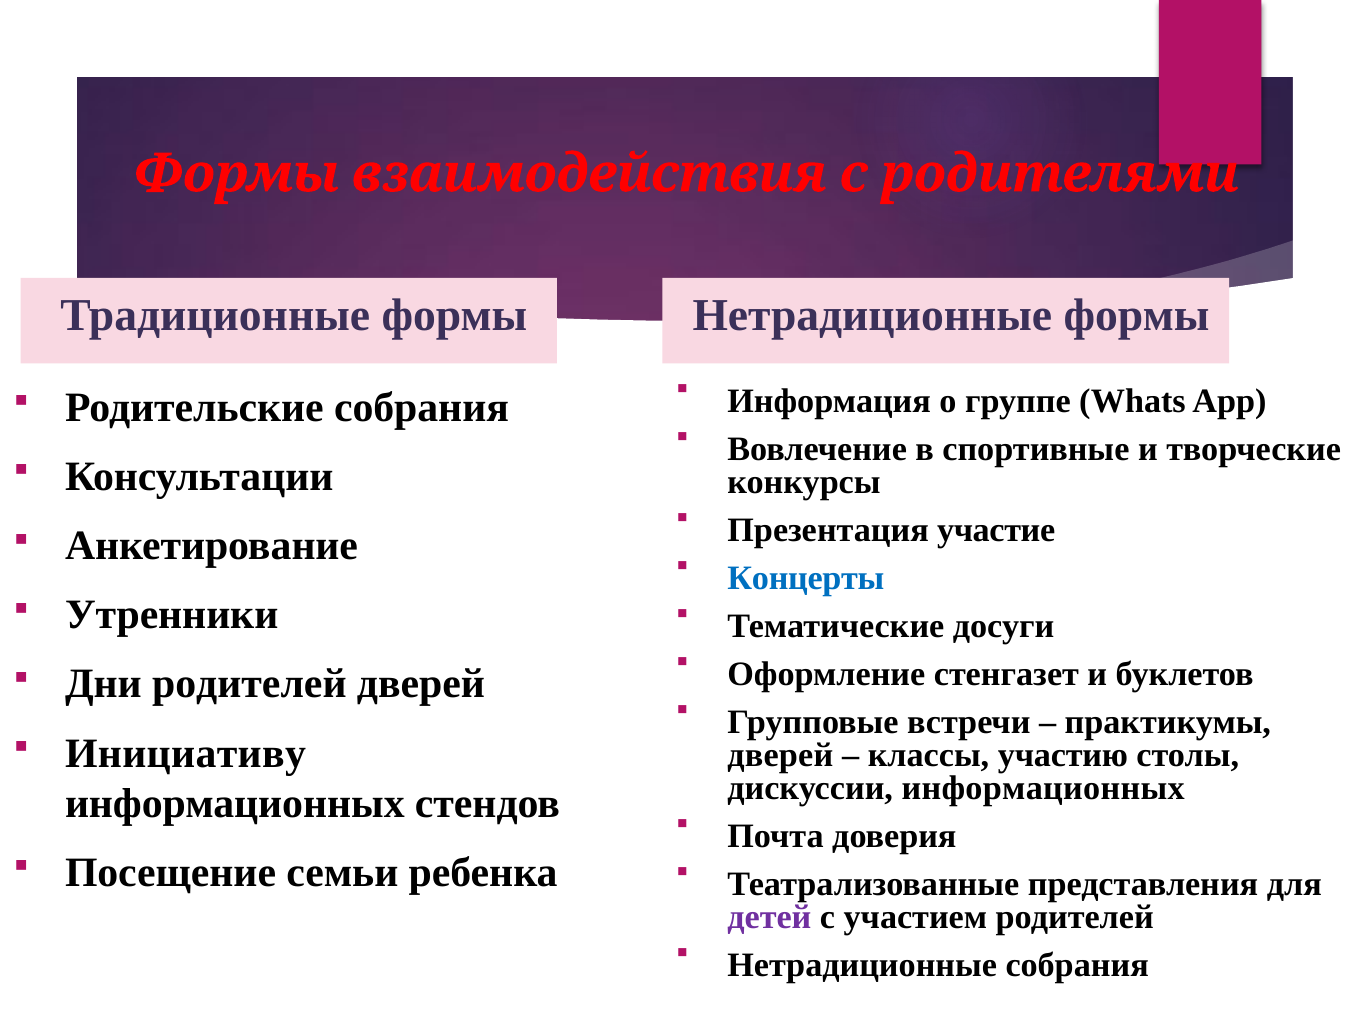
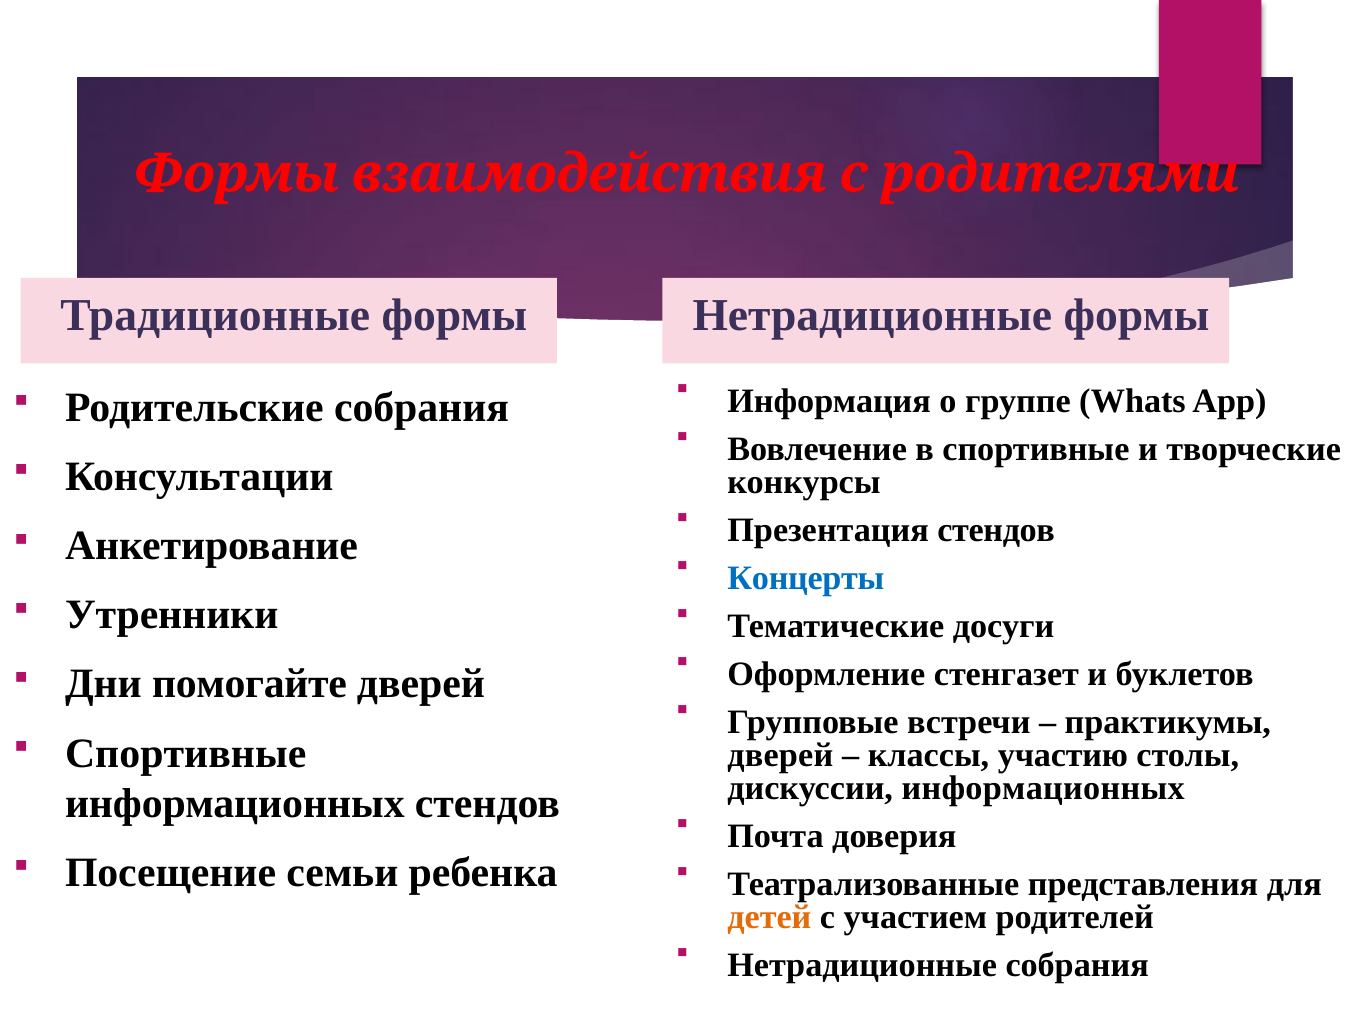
Презентация участие: участие -> стендов (996, 530)
Дни родителей: родителей -> помогайте (249, 684)
Инициативу: Инициативу -> Спортивные (186, 753)
детей colour: purple -> orange (769, 917)
